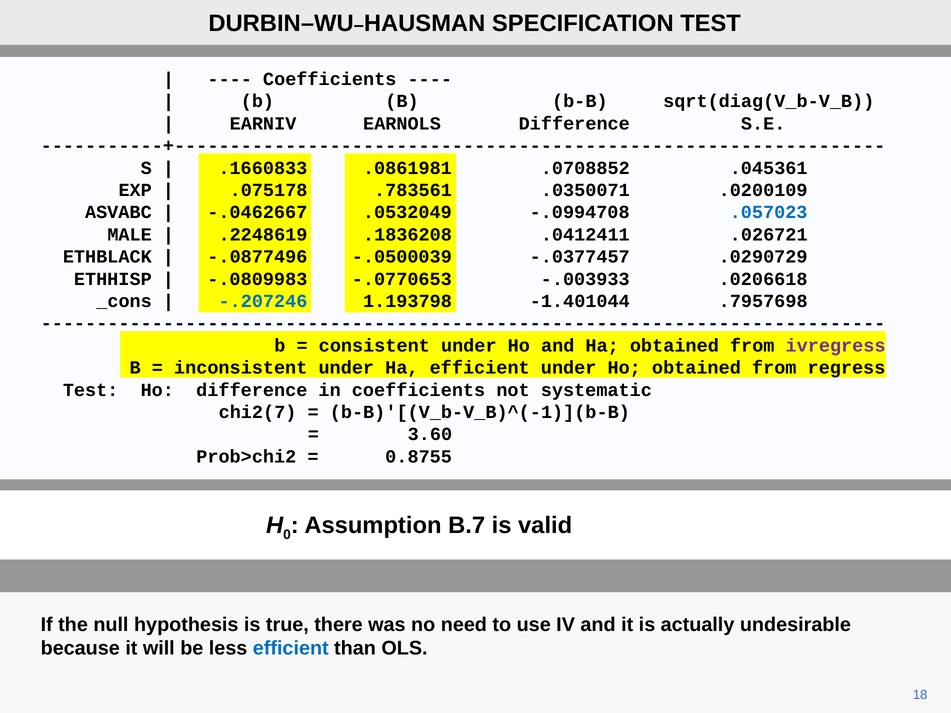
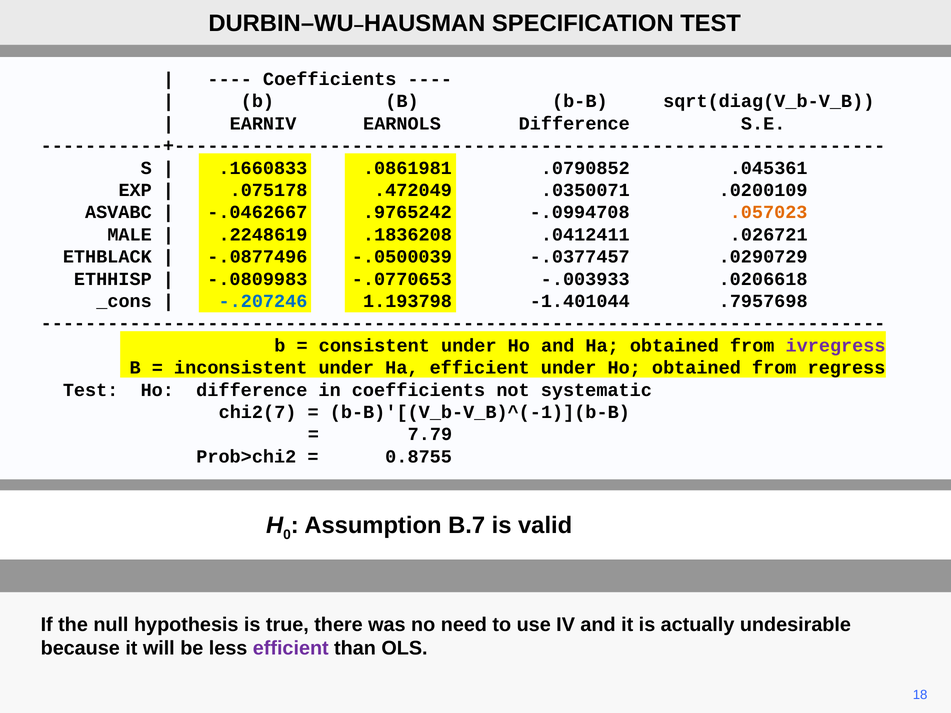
.0708852: .0708852 -> .0790852 (585, 168)
.783561: .783561 -> .472049 (413, 190)
.0532049: .0532049 -> .9765242 (407, 212)
.057023 colour: blue -> orange (769, 212)
3.60: 3.60 -> 7.79 (430, 434)
efficient colour: blue -> purple (291, 649)
